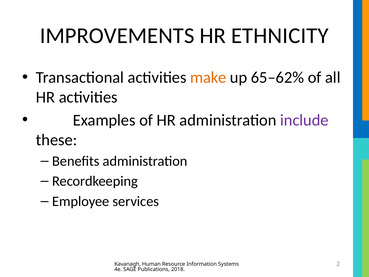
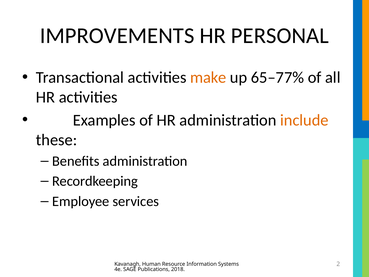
ETHNICITY: ETHNICITY -> PERSONAL (280, 36)
65–62%: 65–62% -> 65–77% (277, 77)
include colour: purple -> orange (304, 120)
